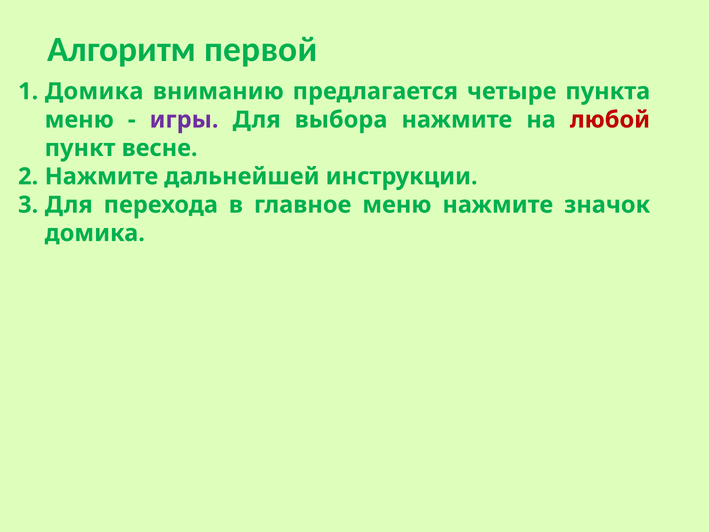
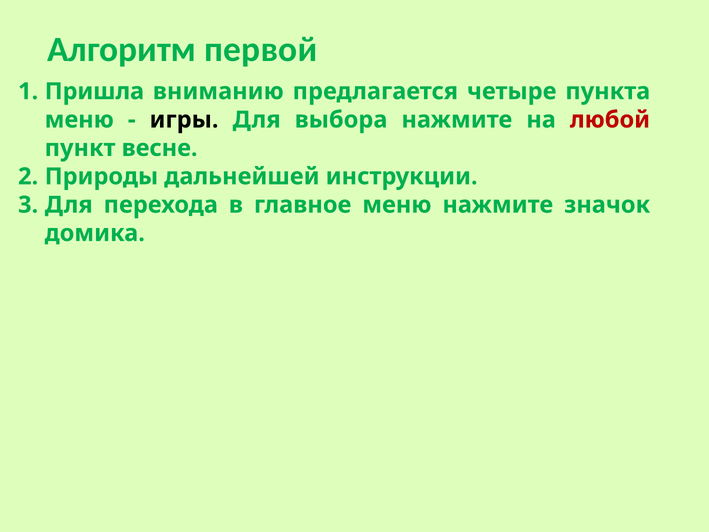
Домика: Домика -> Пришла (94, 91)
игры colour: purple -> black (184, 120)
Нажмите: Нажмите -> Природы (101, 176)
